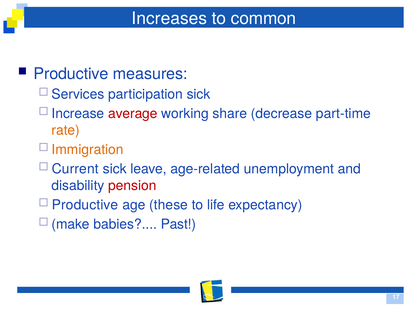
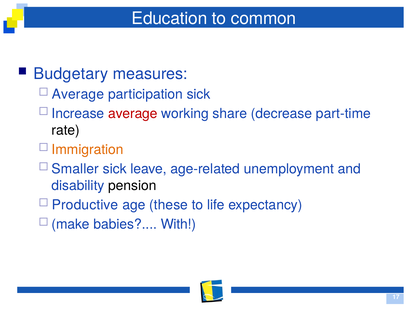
Increases: Increases -> Education (169, 18)
Productive: Productive -> Budgetary (71, 74)
Services: Services -> Average (78, 94)
rate colour: orange -> black (66, 130)
Current: Current -> Smaller (75, 169)
pension colour: red -> black (132, 185)
Past: Past -> With (178, 224)
